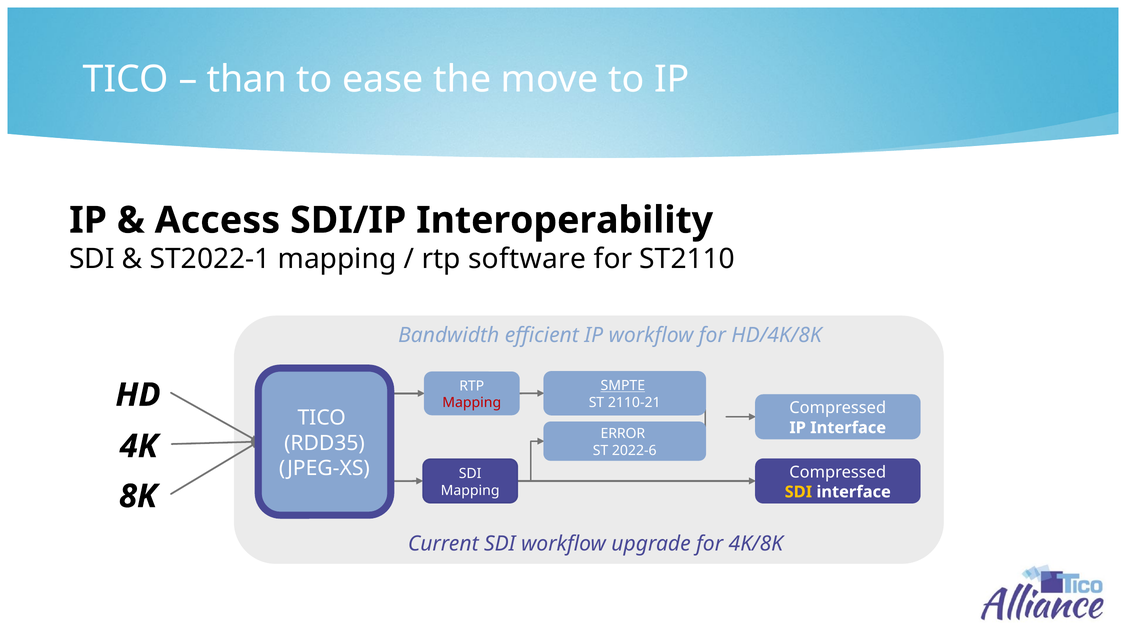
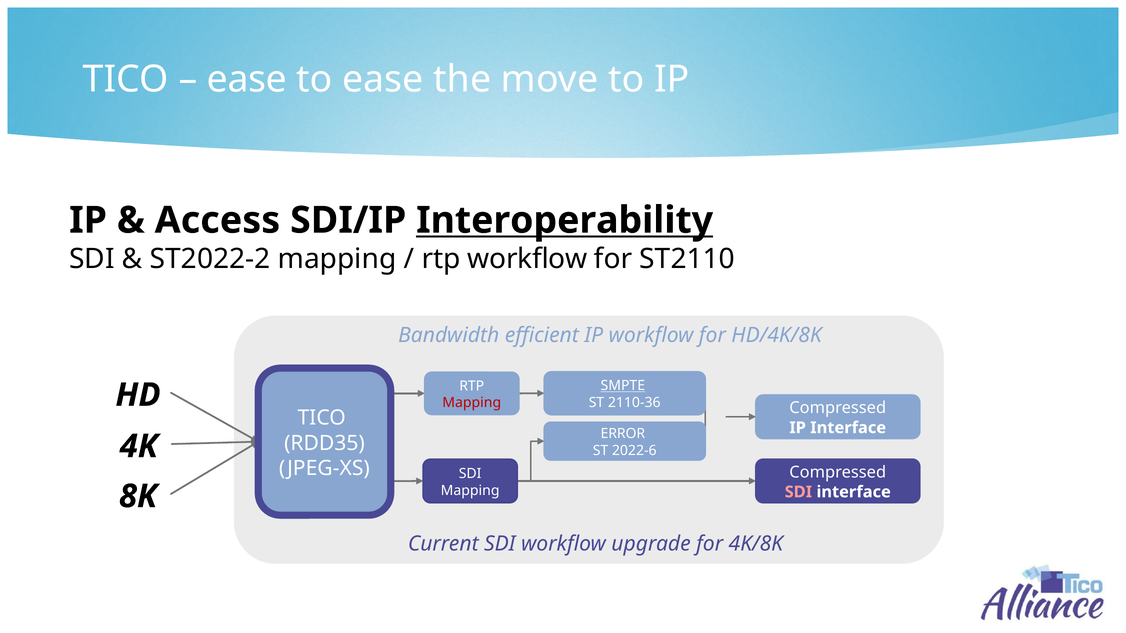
than: than -> ease (247, 80)
Interoperability underline: none -> present (565, 220)
ST2022-1: ST2022-1 -> ST2022-2 (210, 259)
rtp software: software -> workflow (527, 259)
2110-21: 2110-21 -> 2110-36 (634, 403)
SDI colour: yellow -> pink (798, 492)
